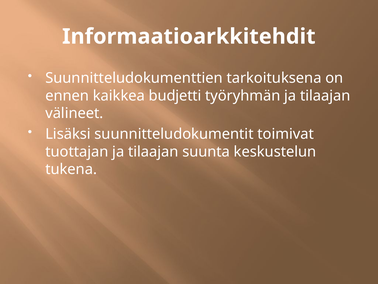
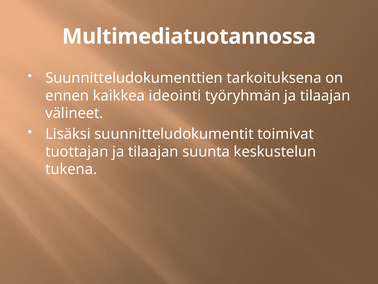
Informaatioarkkitehdit: Informaatioarkkitehdit -> Multimediatuotannossa (189, 36)
budjetti: budjetti -> ideointi (175, 96)
